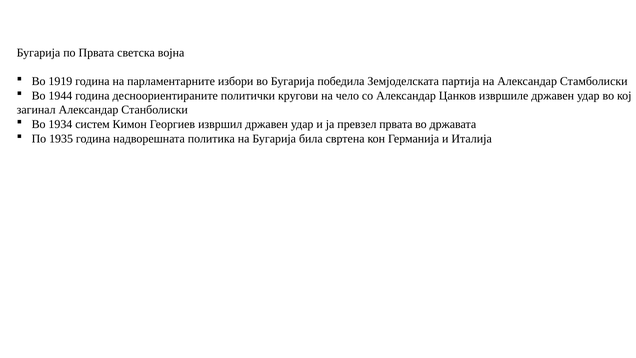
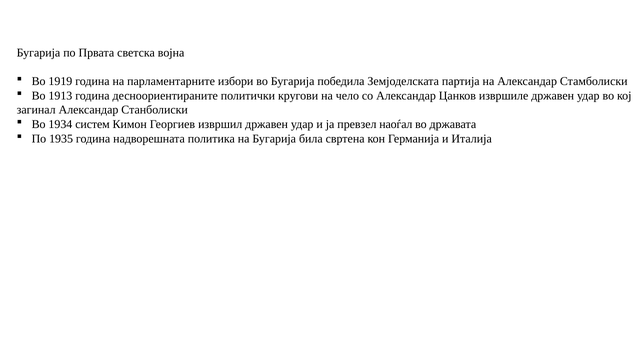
1944: 1944 -> 1913 (60, 96)
превзел првата: првата -> наоѓал (396, 124)
